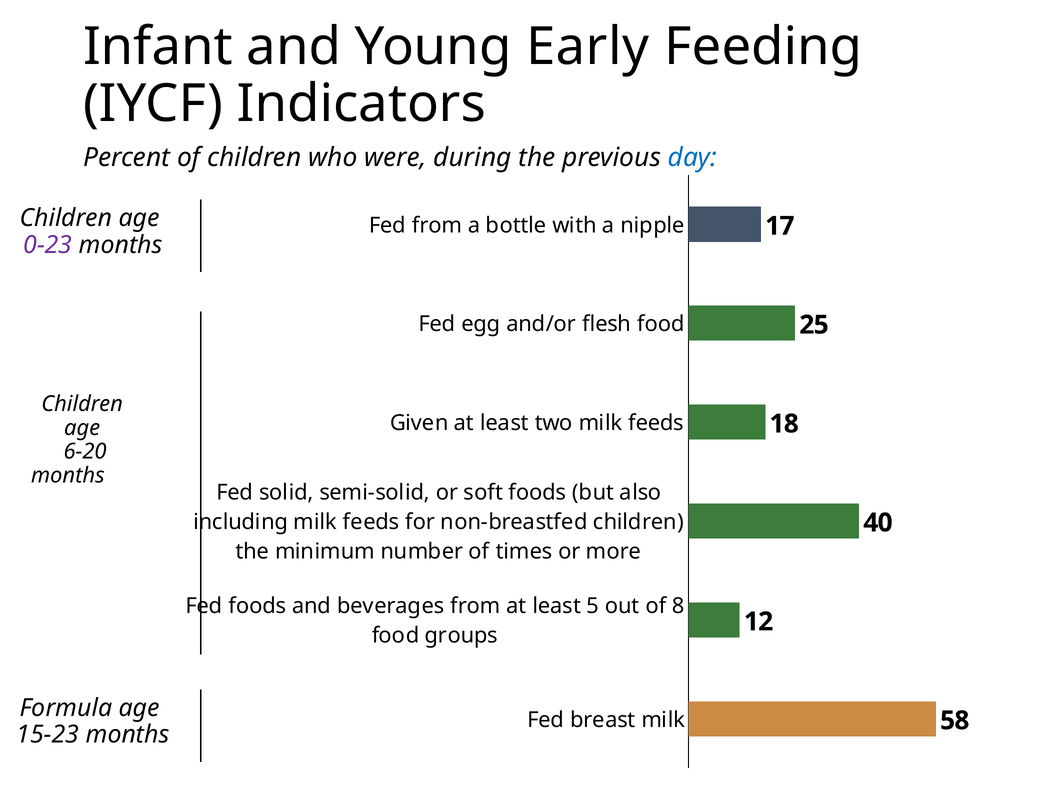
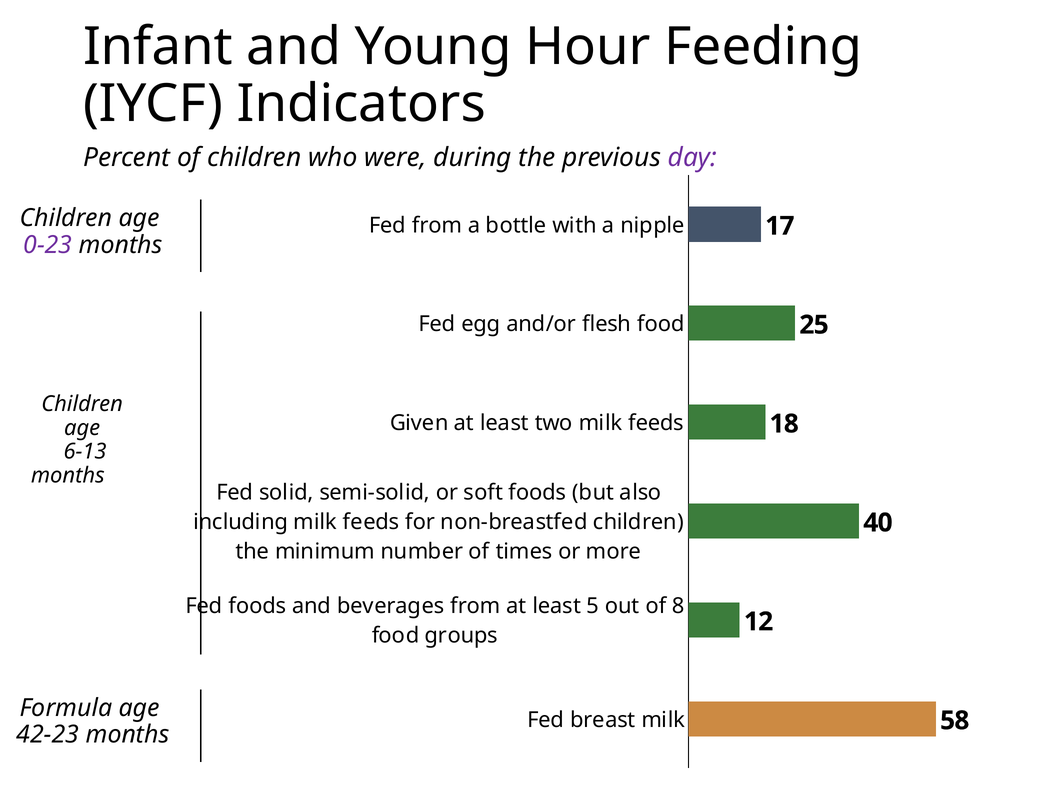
Early: Early -> Hour (588, 47)
day colour: blue -> purple (692, 158)
6-20: 6-20 -> 6-13 (85, 452)
15-23: 15-23 -> 42-23 (48, 735)
